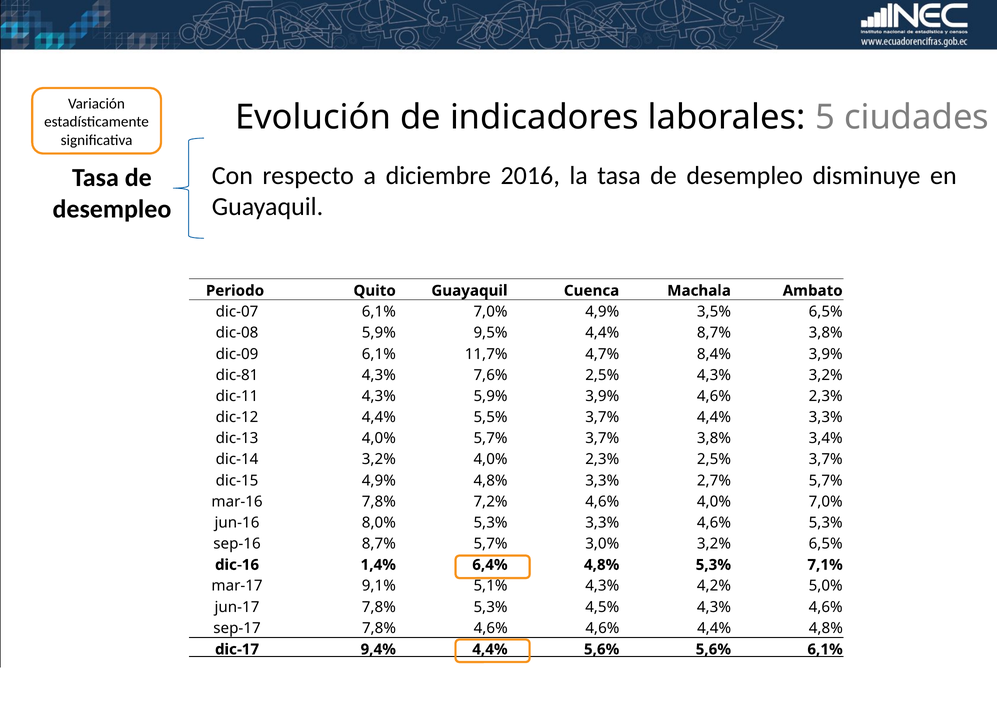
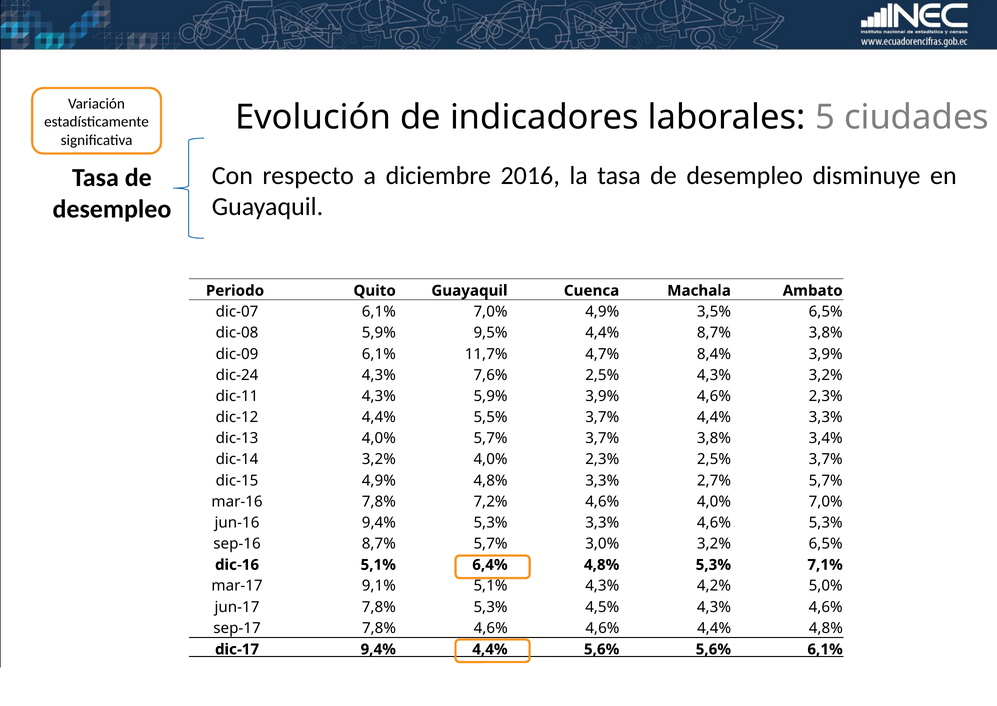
dic-81: dic-81 -> dic-24 (237, 375)
jun-16 8,0%: 8,0% -> 9,4% (379, 522)
dic-16 1,4%: 1,4% -> 5,1% (378, 564)
